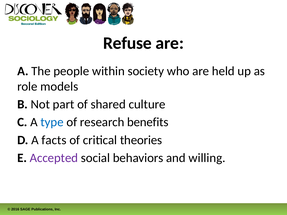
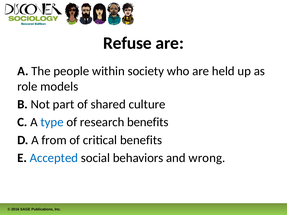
facts: facts -> from (54, 140)
critical theories: theories -> benefits (141, 140)
Accepted colour: purple -> blue (54, 158)
willing: willing -> wrong (207, 158)
